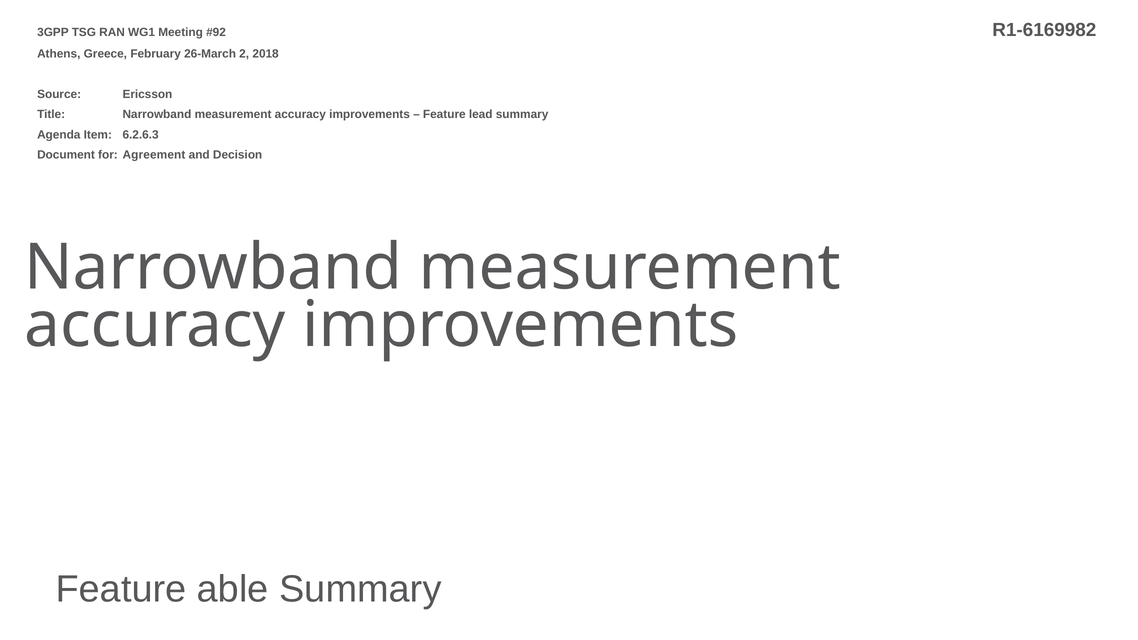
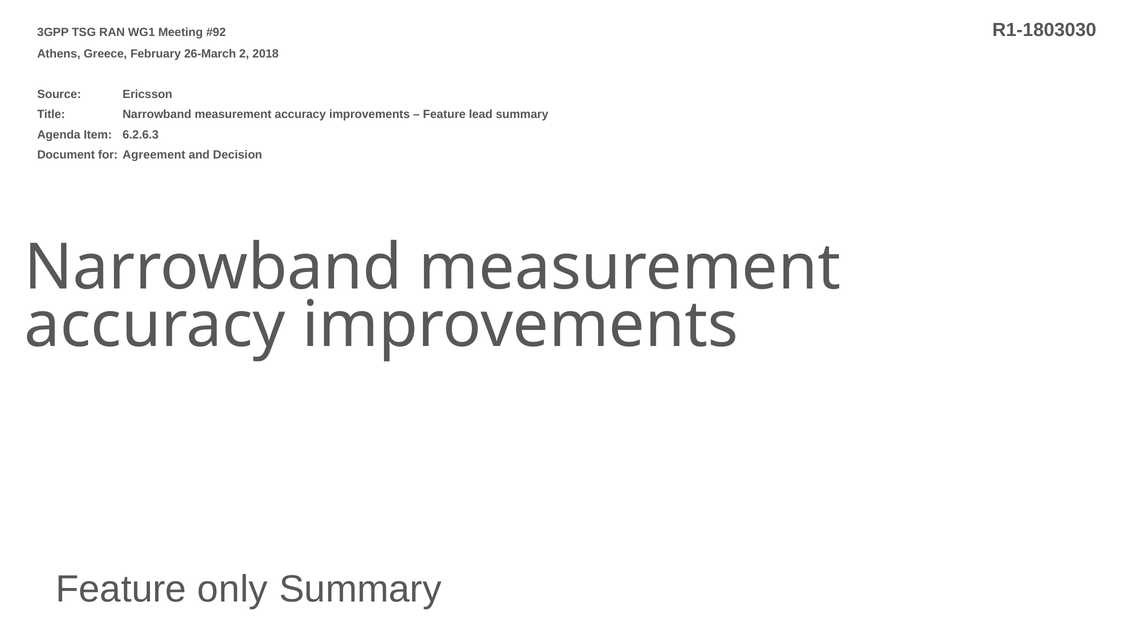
R1-6169982: R1-6169982 -> R1-1803030 (1044, 30)
able: able -> only (233, 589)
